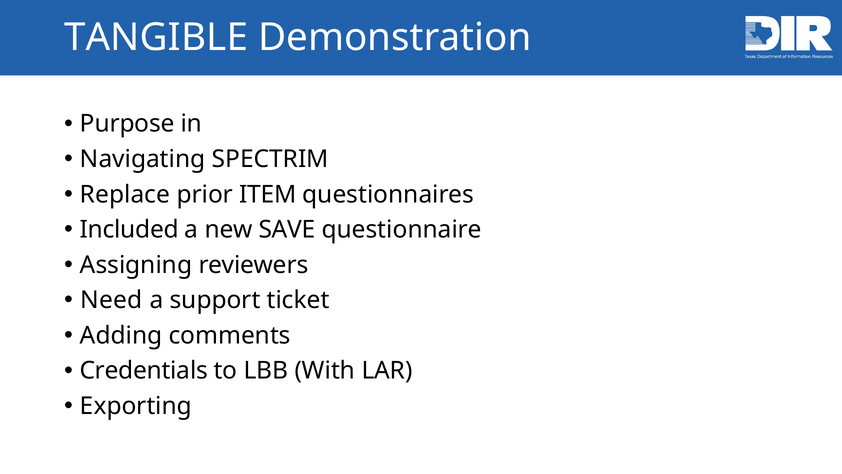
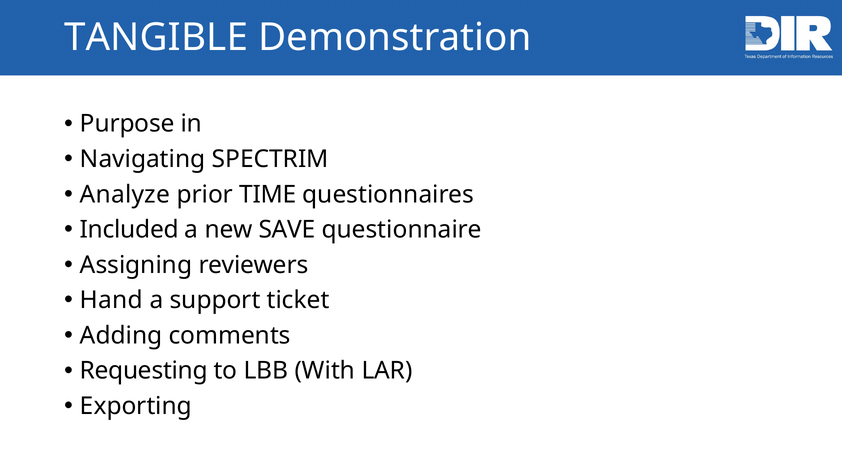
Replace: Replace -> Analyze (125, 194)
ITEM: ITEM -> TIME (268, 194)
Need: Need -> Hand (111, 300)
Credentials: Credentials -> Requesting (144, 371)
